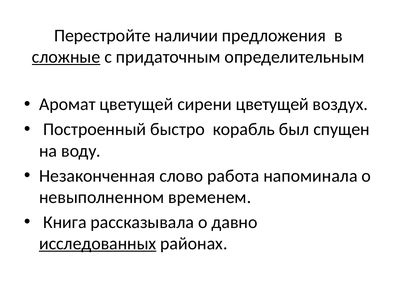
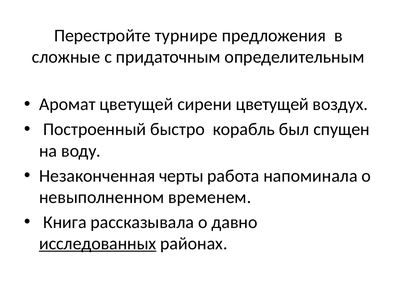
наличии: наличии -> турнире (186, 35)
сложные underline: present -> none (66, 57)
слово: слово -> черты (181, 176)
